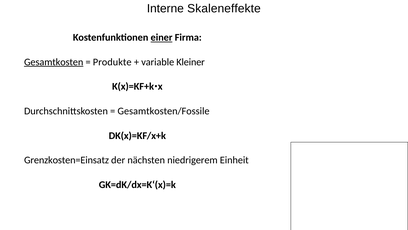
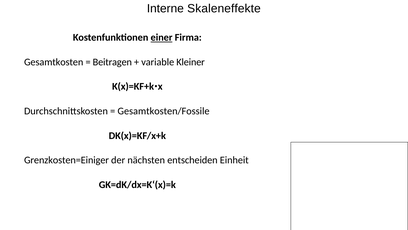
Gesamtkosten underline: present -> none (54, 62)
Produkte: Produkte -> Beitragen (112, 62)
Grenzkosten=Einsatz: Grenzkosten=Einsatz -> Grenzkosten=Einiger (67, 160)
niedrigerem: niedrigerem -> entscheiden (192, 160)
